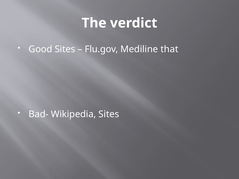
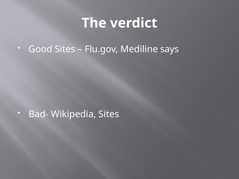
that: that -> says (170, 49)
